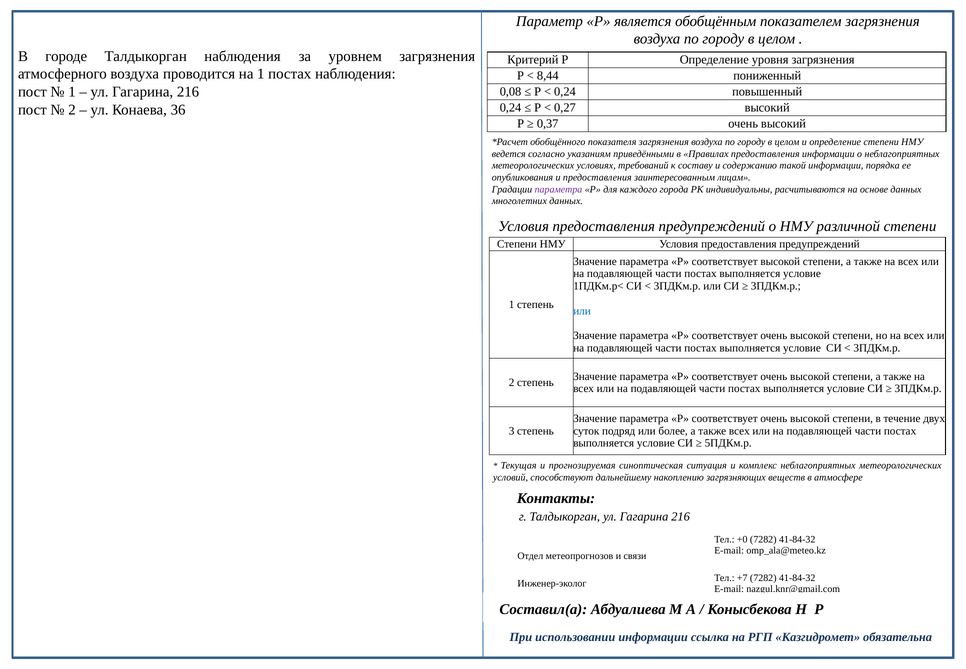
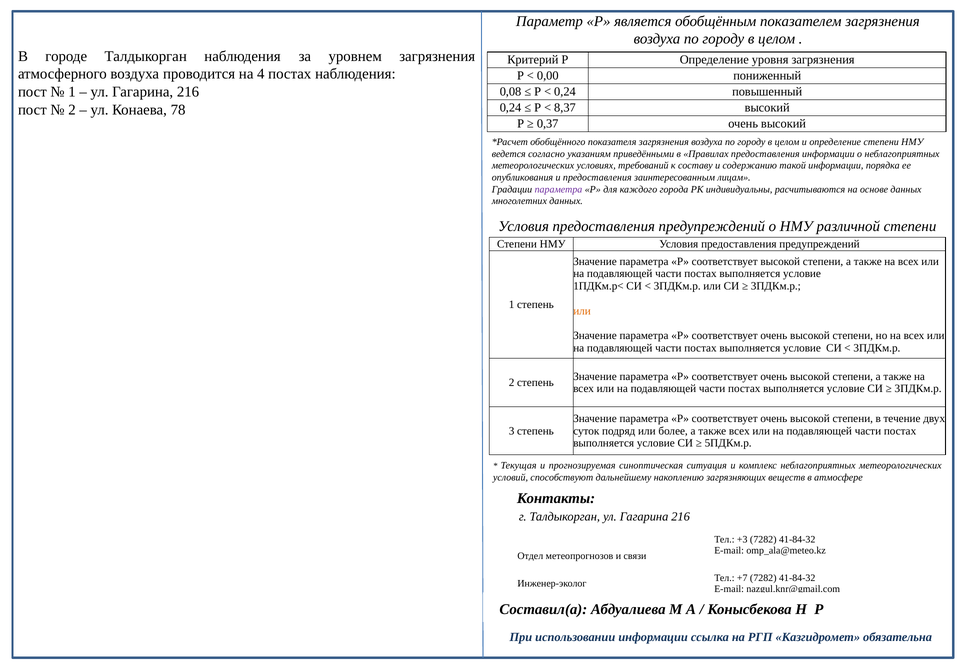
на 1: 1 -> 4 (261, 74)
8,44: 8,44 -> 0,00 (548, 76)
0,27: 0,27 -> 8,37 (565, 108)
36: 36 -> 78 (178, 110)
или colour: blue -> orange (582, 311)
+0: +0 -> +3 (742, 539)
